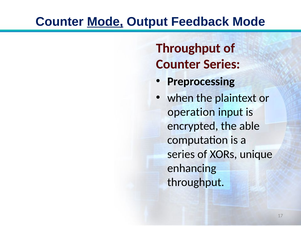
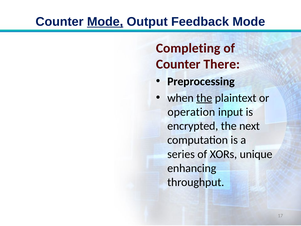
Throughput: Throughput -> Completing (188, 48)
Counter Series: Series -> There (222, 64)
the underline: none -> present (204, 98)
able: able -> next (250, 126)
